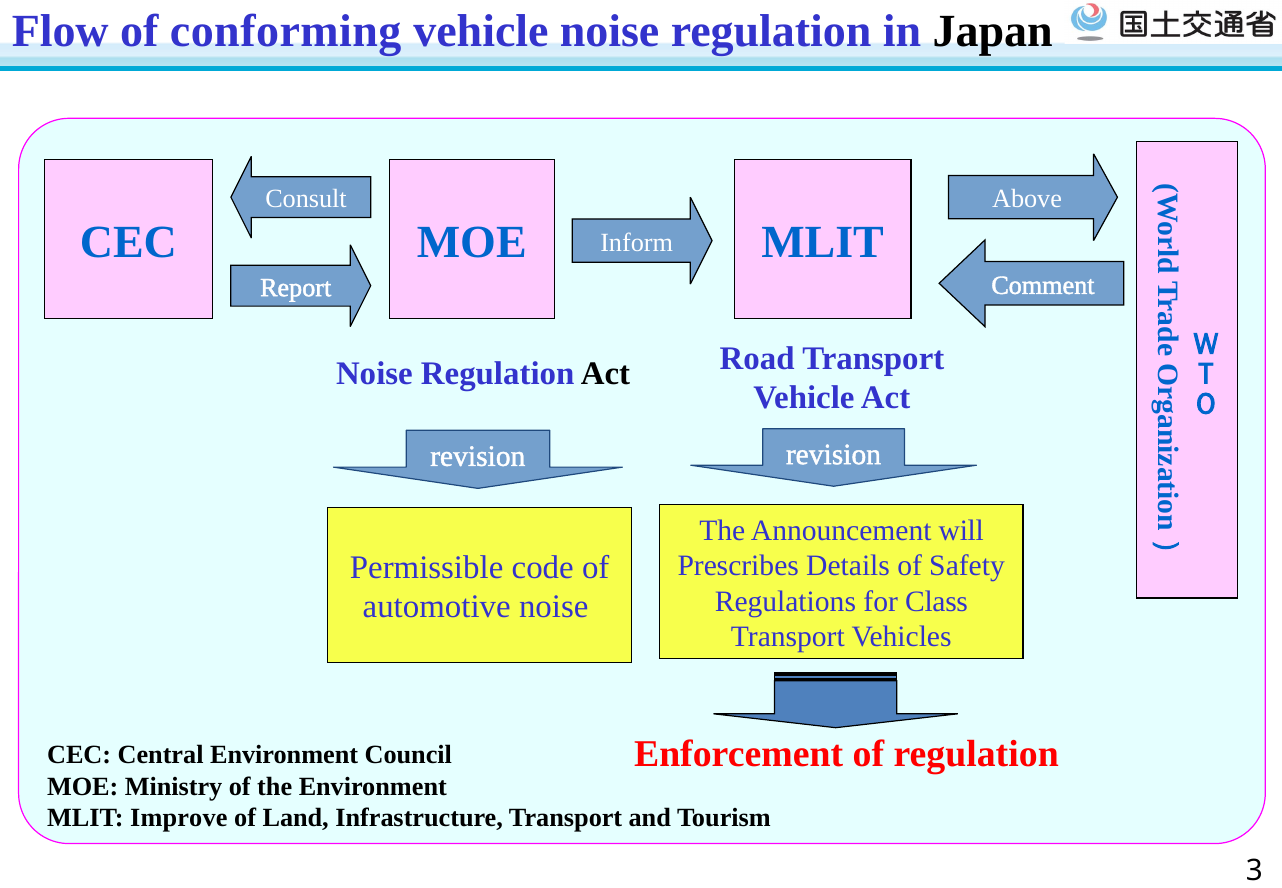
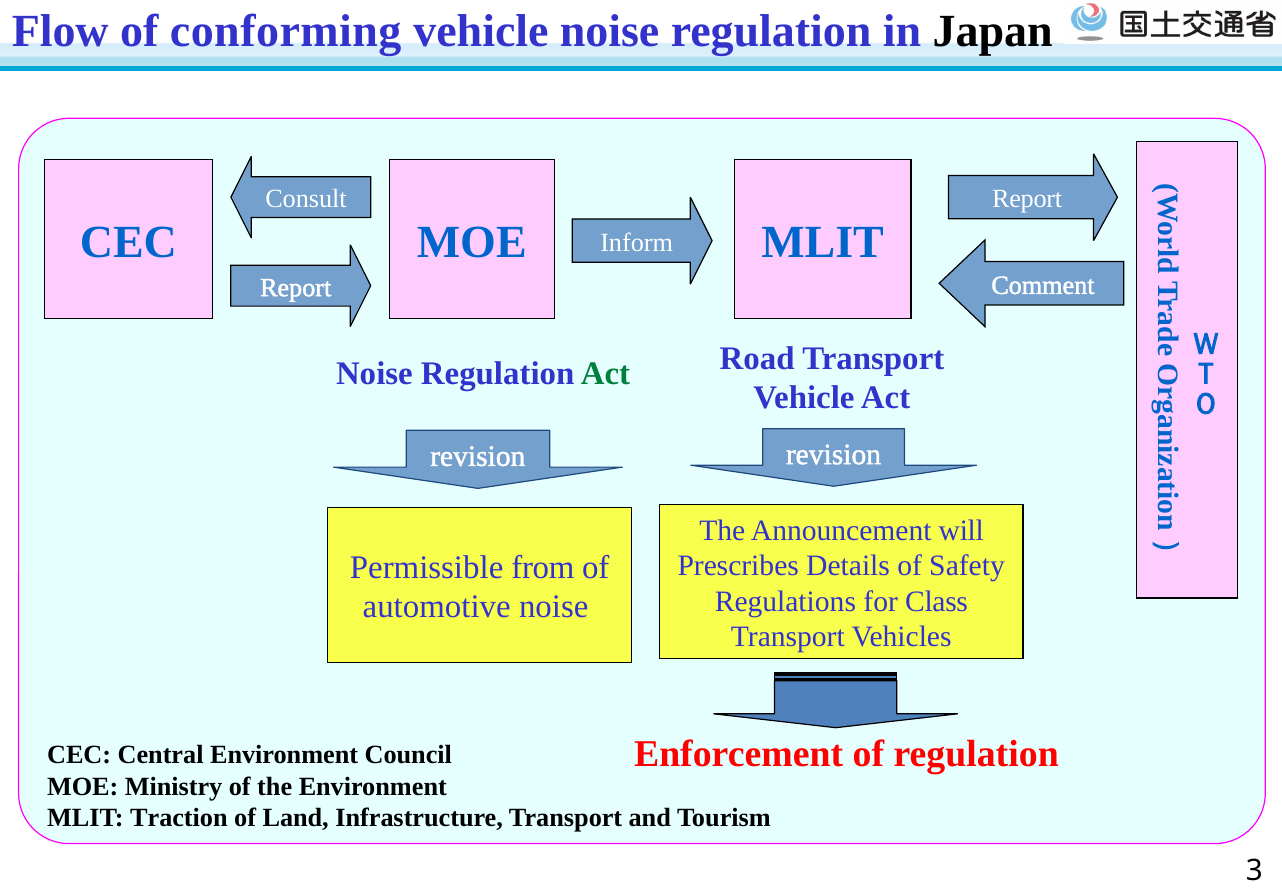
Above: Above -> Report (1027, 199)
Act colour: black -> green (605, 374)
code: code -> from (543, 567)
Improve: Improve -> Traction (179, 818)
